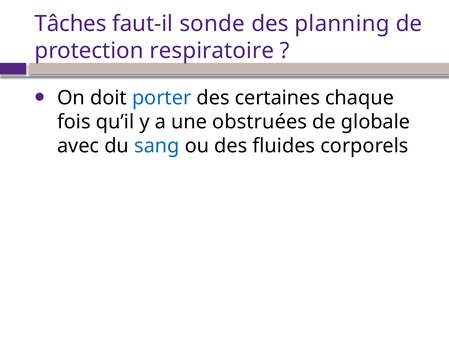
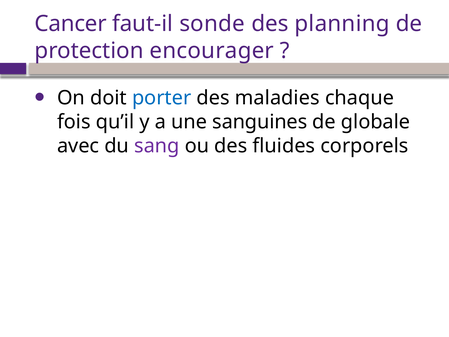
Tâches: Tâches -> Cancer (71, 24)
respiratoire: respiratoire -> encourager (212, 51)
certaines: certaines -> maladies (277, 98)
obstruées: obstruées -> sanguines (260, 122)
sang colour: blue -> purple (157, 146)
